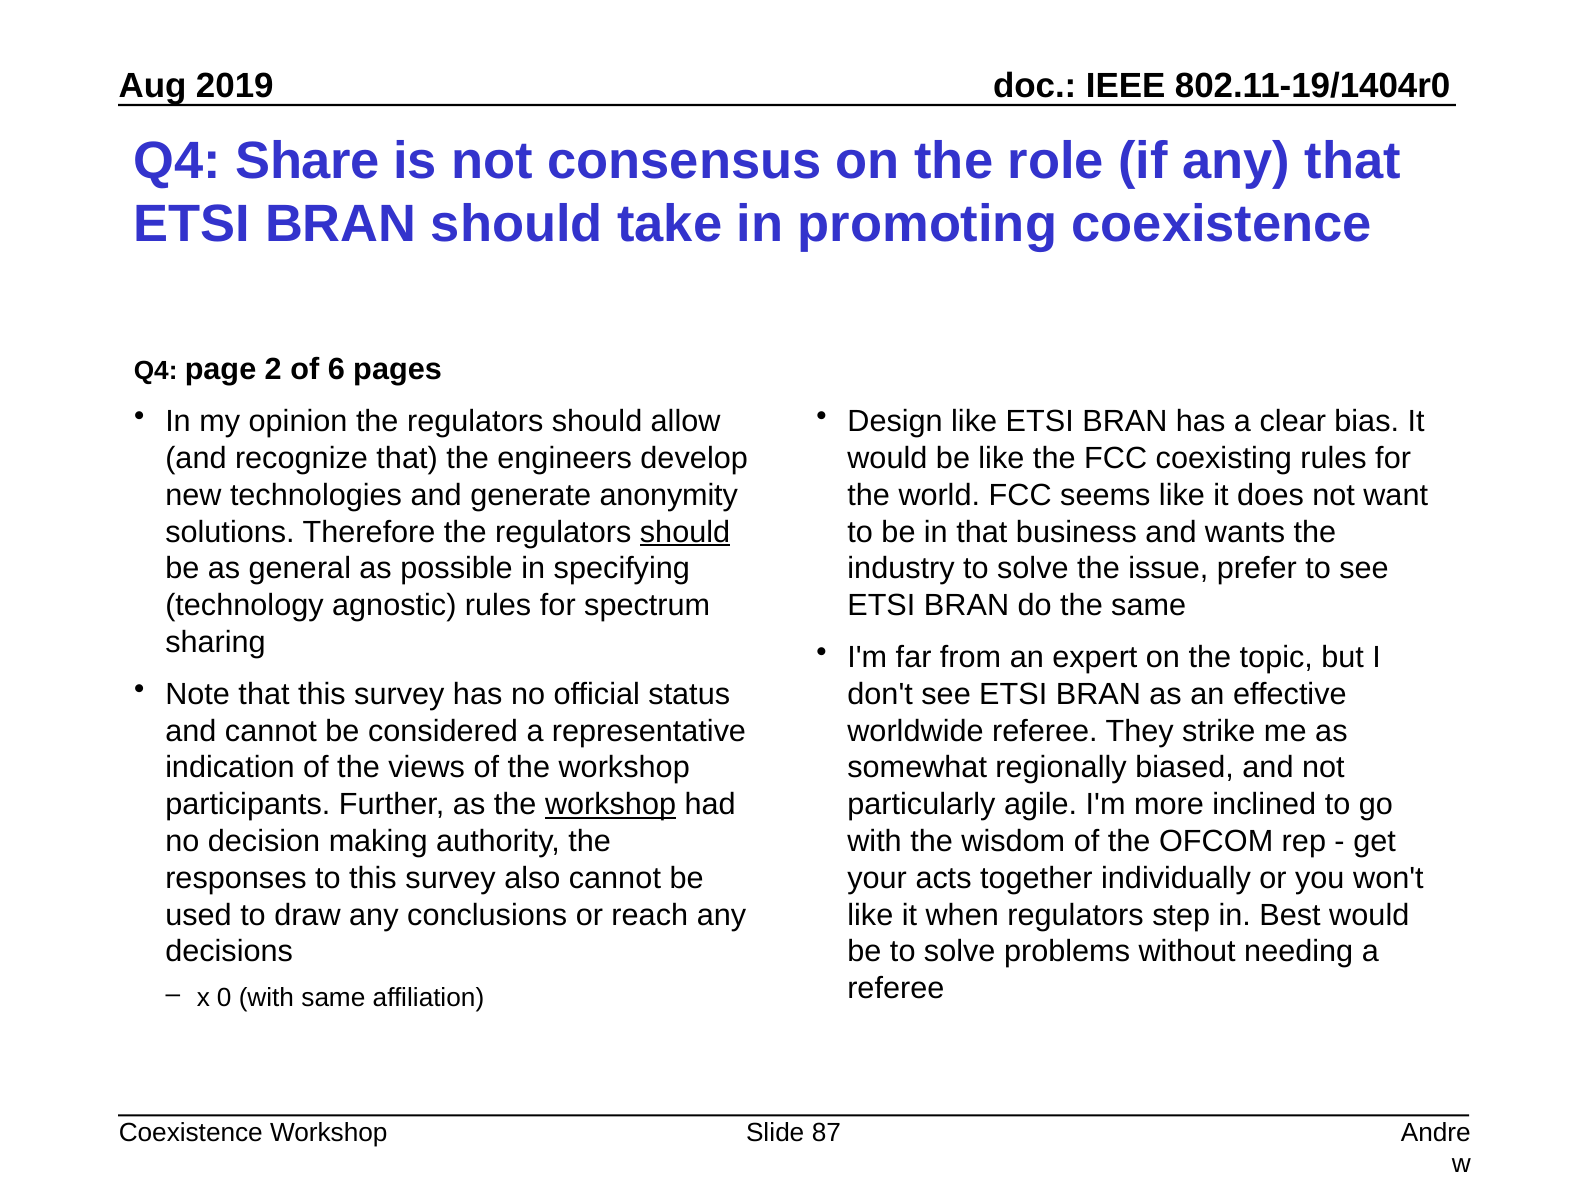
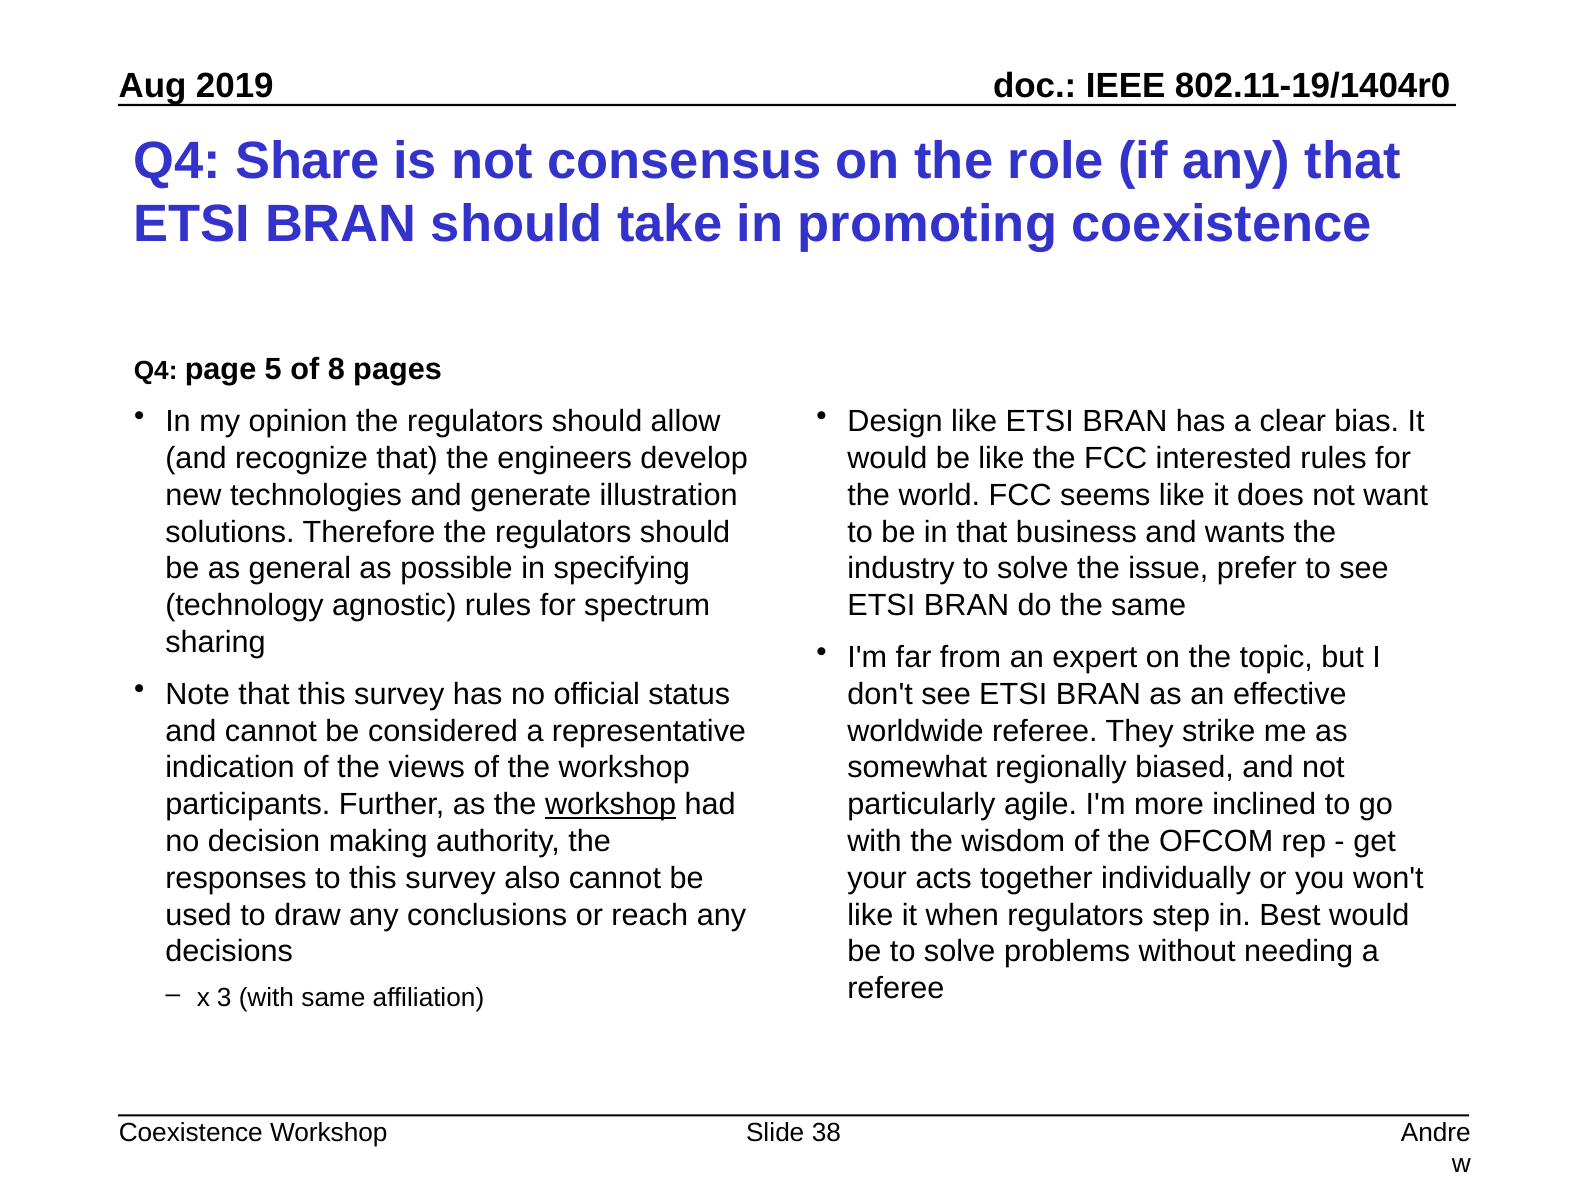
2: 2 -> 5 (273, 369)
6: 6 -> 8 (336, 369)
coexisting: coexisting -> interested (1224, 458)
anonymity: anonymity -> illustration (669, 495)
should underline: present -> none (685, 532)
0: 0 -> 3 (224, 997)
87: 87 -> 38 (826, 1132)
